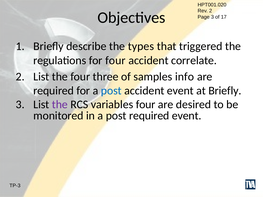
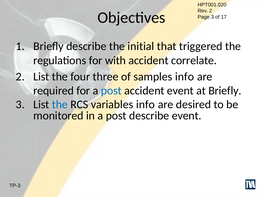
types: types -> initial (141, 46)
for four: four -> with (115, 60)
the colour: purple -> blue (60, 104)
variables four: four -> info (146, 104)
post required: required -> describe (149, 116)
